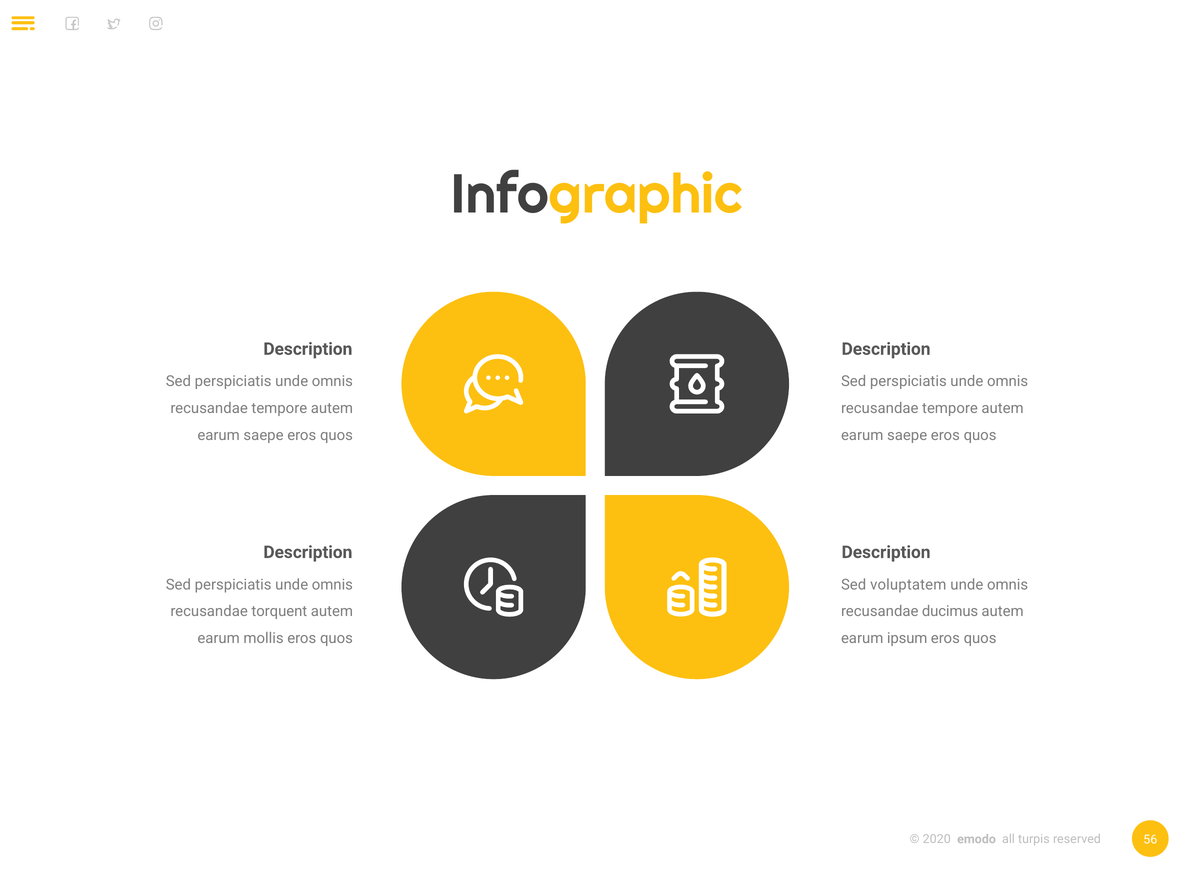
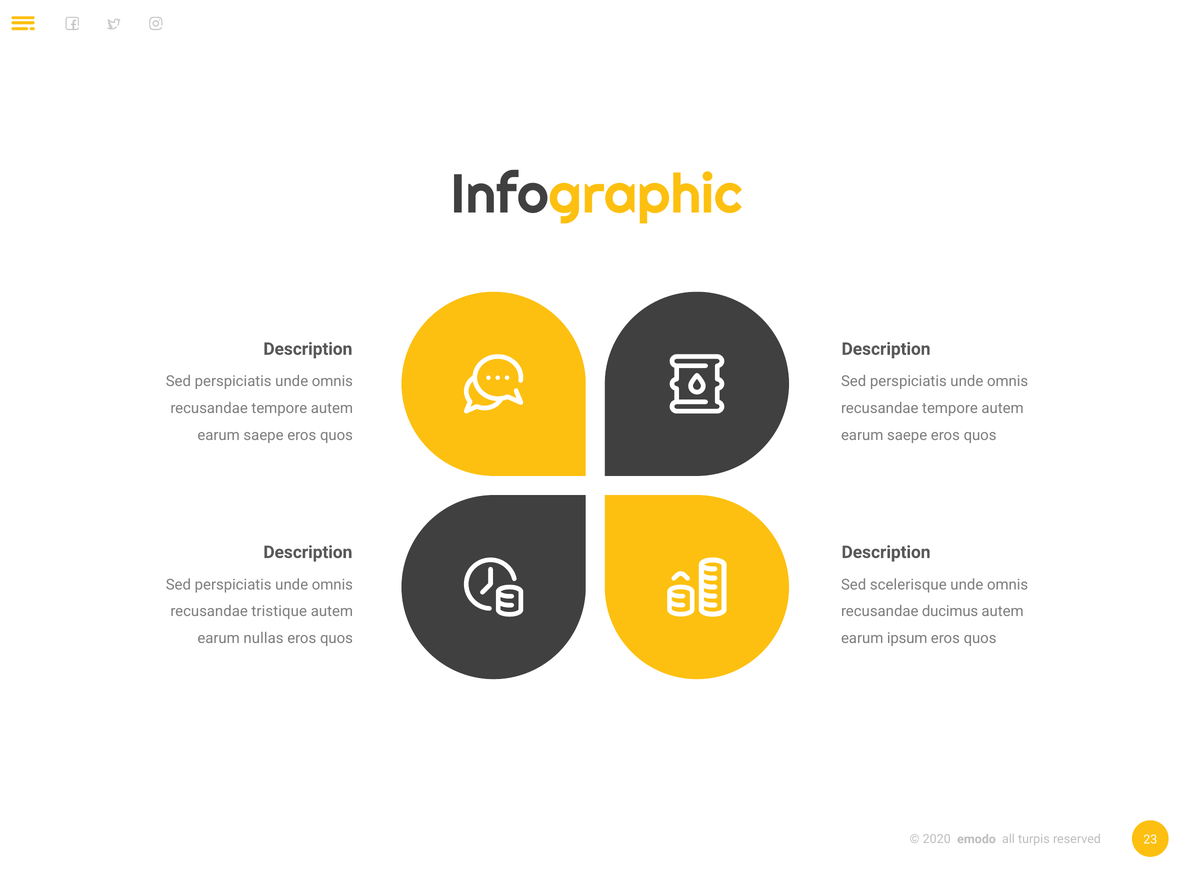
voluptatem: voluptatem -> scelerisque (908, 585)
torquent: torquent -> tristique (279, 612)
mollis: mollis -> nullas (264, 639)
56: 56 -> 23 (1150, 840)
